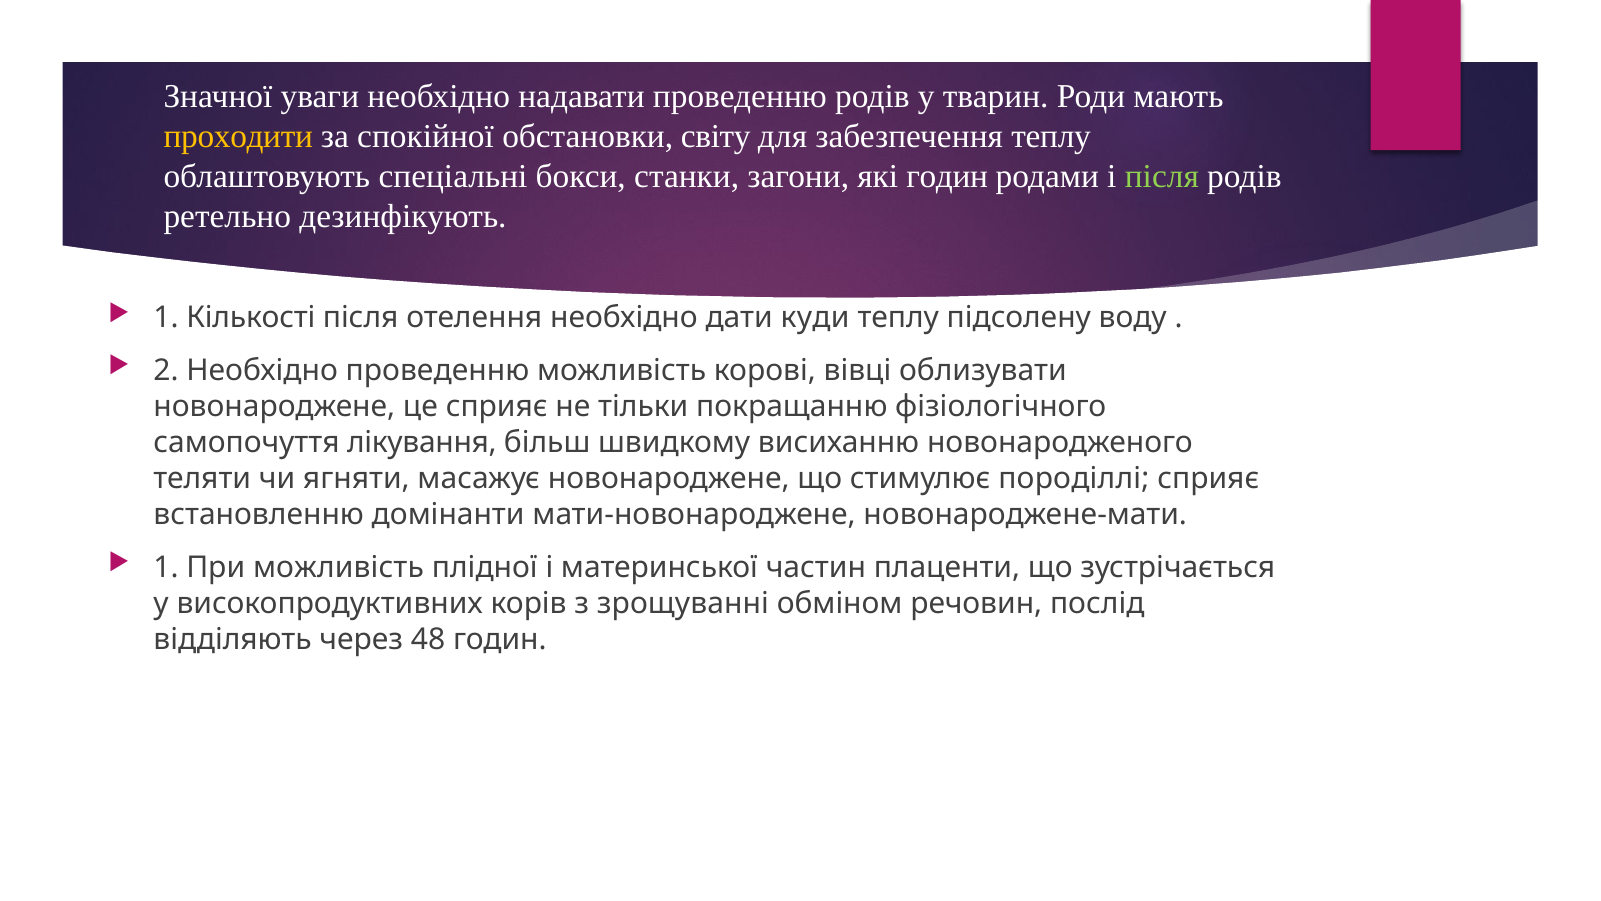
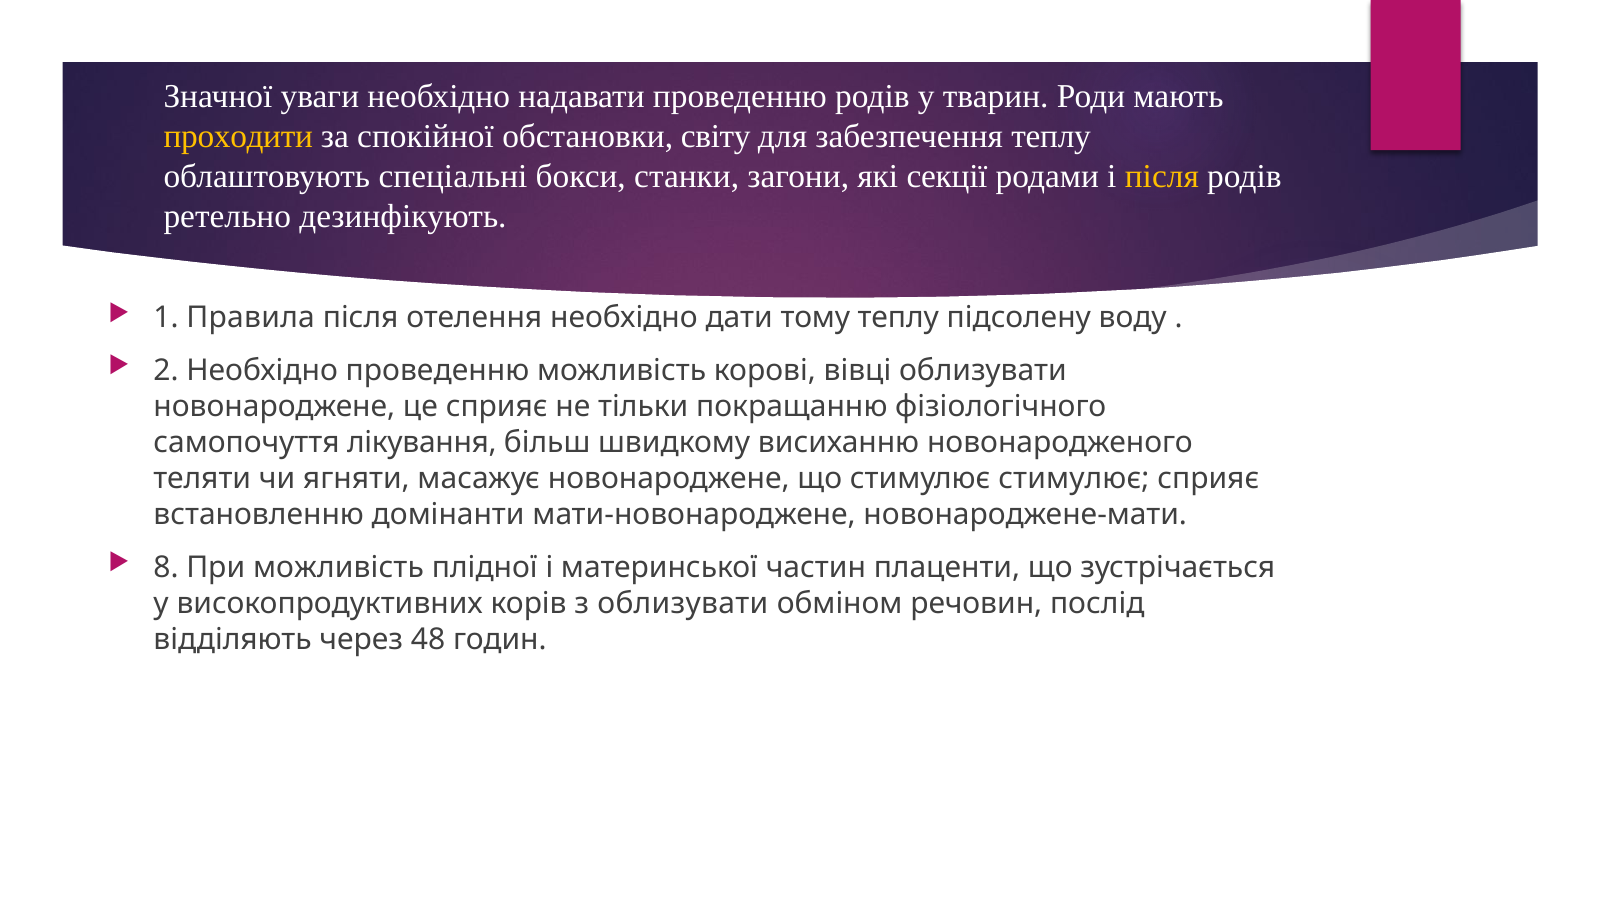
які годин: годин -> секції (947, 177)
після colour: light green -> yellow (1162, 177)
Кількості: Кількості -> Правила (251, 317)
куди: куди -> тому (815, 317)
стимулює породіллі: породіллі -> стимулює (1074, 478)
1: 1 -> 8 (166, 567)
з зрощуванні: зрощуванні -> облизувати (683, 603)
